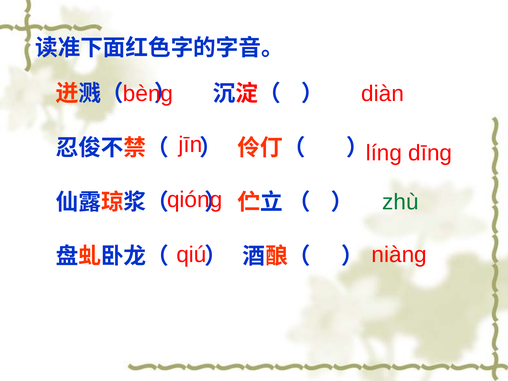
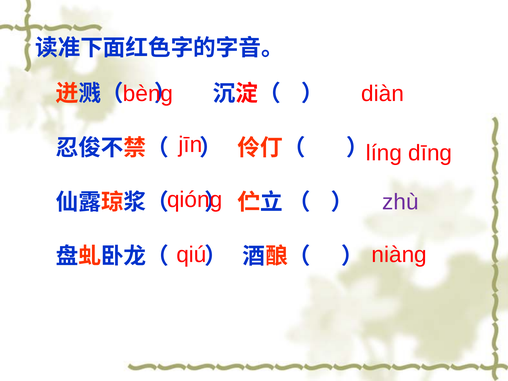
zhù colour: green -> purple (400, 202)
